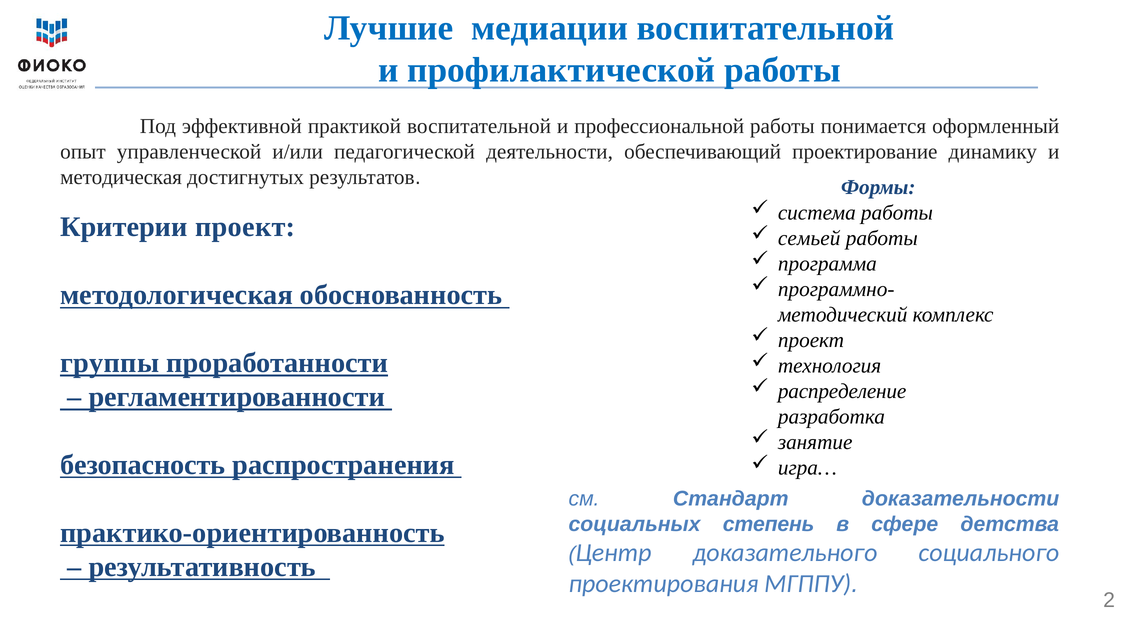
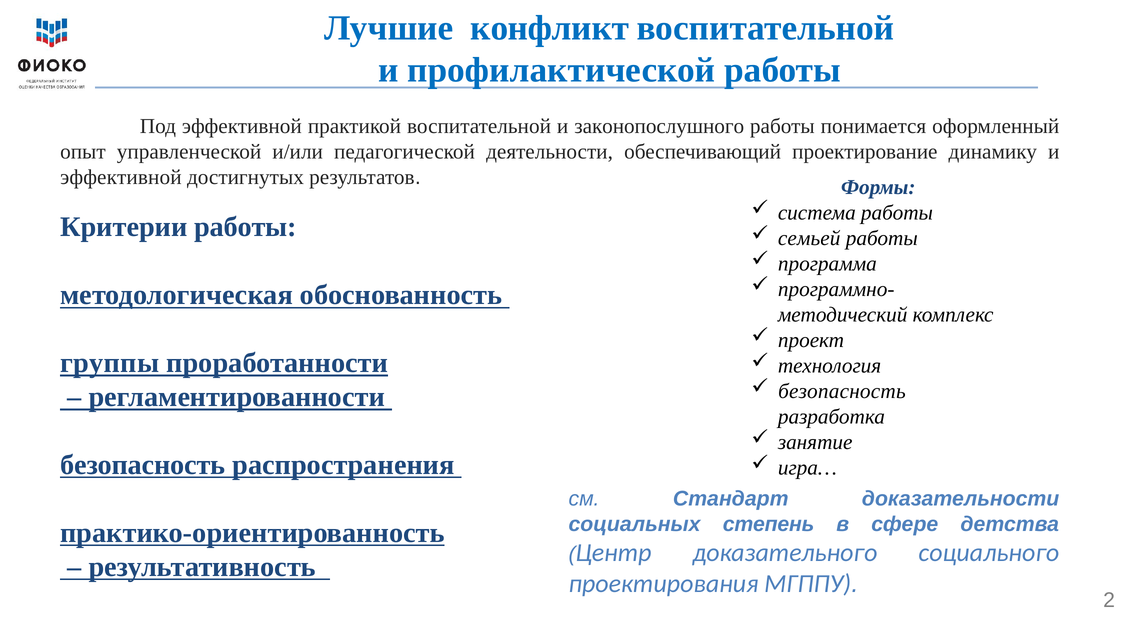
медиации: медиации -> конфликт (550, 28)
профессиональной: профессиональной -> законопослушного (659, 126)
методическая: методическая -> эффективной (121, 177)
Критерии проект: проект -> работы (245, 227)
распределение: распределение -> безопасность (842, 391)
